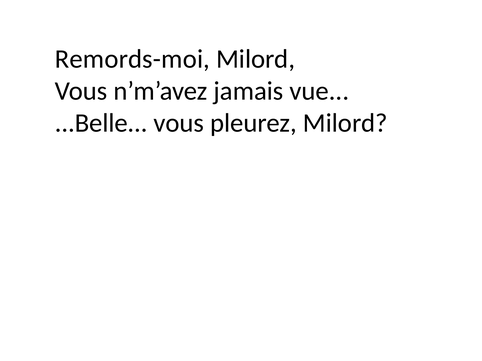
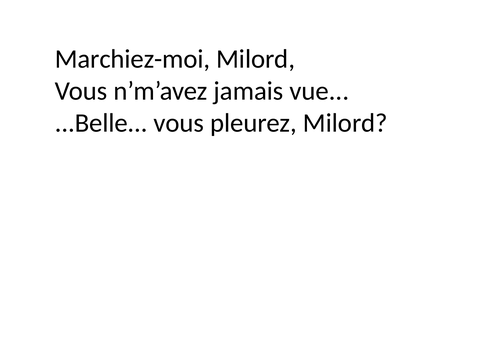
Remords-moi: Remords-moi -> Marchiez-moi (133, 59)
